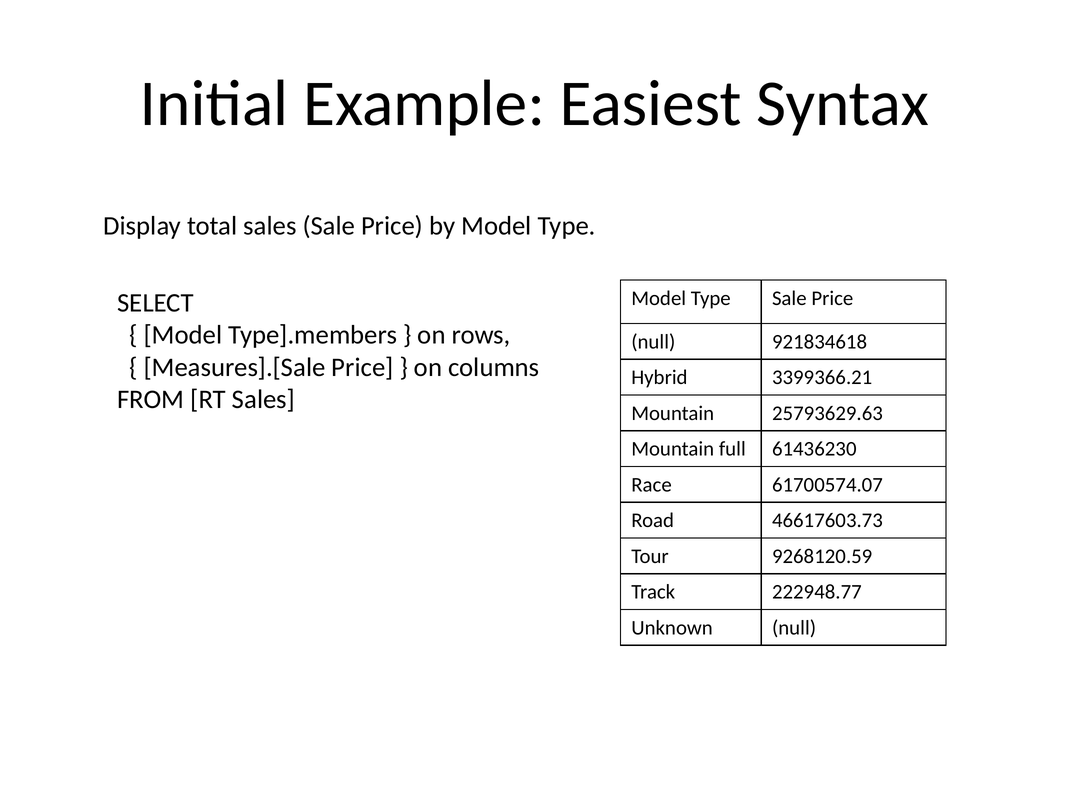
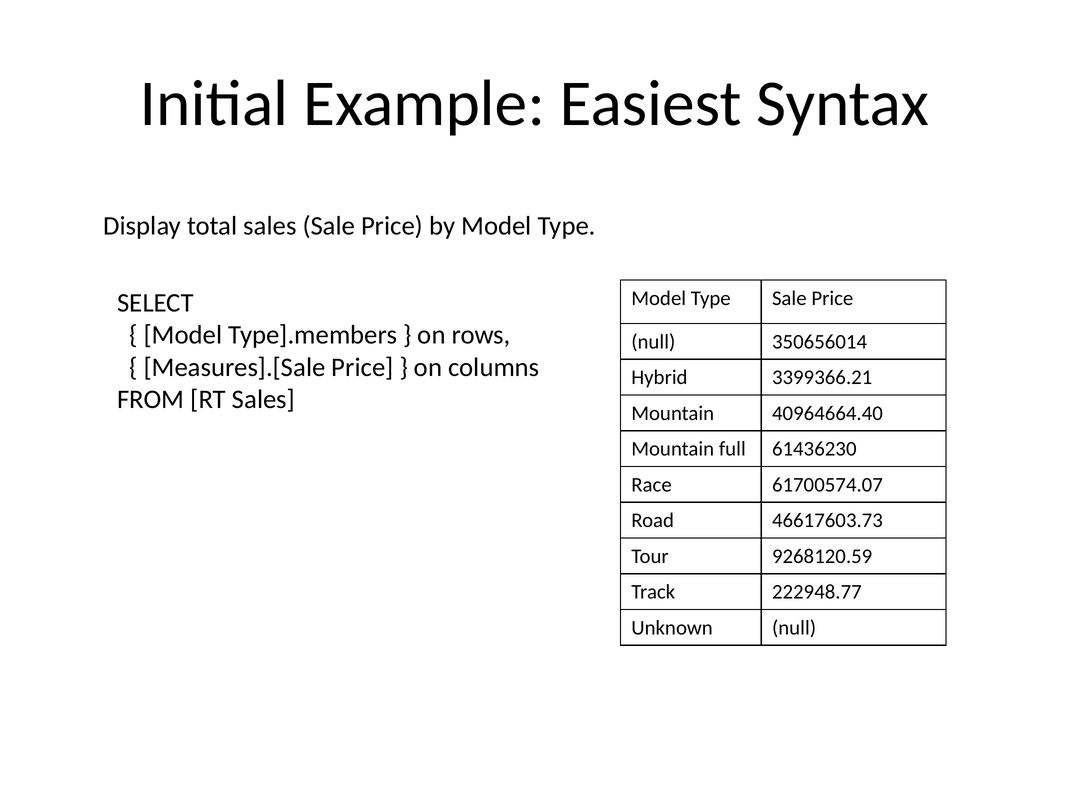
921834618: 921834618 -> 350656014 (820, 342)
25793629.63: 25793629.63 -> 40964664.40 (827, 413)
